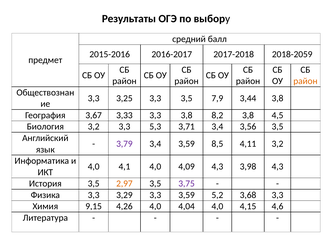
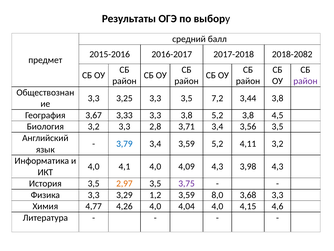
2018-2059: 2018-2059 -> 2018-2082 (292, 54)
район colour: orange -> purple (305, 81)
7,9: 7,9 -> 7,2 (217, 98)
3,8 8,2: 8,2 -> 5,2 (217, 115)
5,3: 5,3 -> 2,8 (155, 126)
3,79 colour: purple -> blue (124, 143)
3,59 8,5: 8,5 -> 5,2 (217, 143)
3,29 3,3: 3,3 -> 1,2 (155, 195)
5,2: 5,2 -> 8,0 (217, 195)
9,15: 9,15 -> 4,77 (94, 206)
